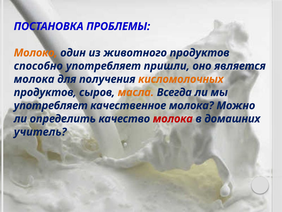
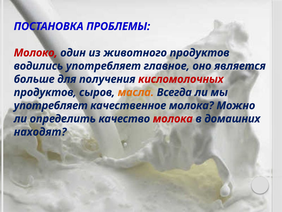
Молоко colour: orange -> red (36, 53)
способно: способно -> водились (38, 66)
пришли: пришли -> главное (167, 66)
молока: молока -> больше (34, 79)
кисломолочных colour: orange -> red (181, 79)
учитель: учитель -> находят (40, 132)
